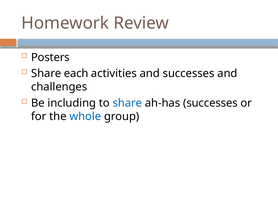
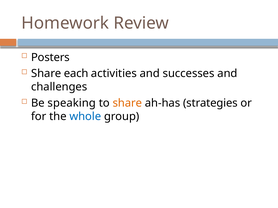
including: including -> speaking (72, 103)
share colour: blue -> orange (127, 103)
ah-has successes: successes -> strategies (210, 103)
